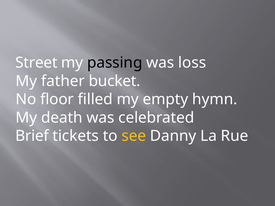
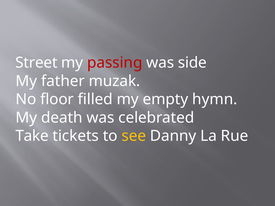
passing colour: black -> red (115, 63)
loss: loss -> side (192, 63)
bucket: bucket -> muzak (114, 81)
Brief: Brief -> Take (32, 136)
